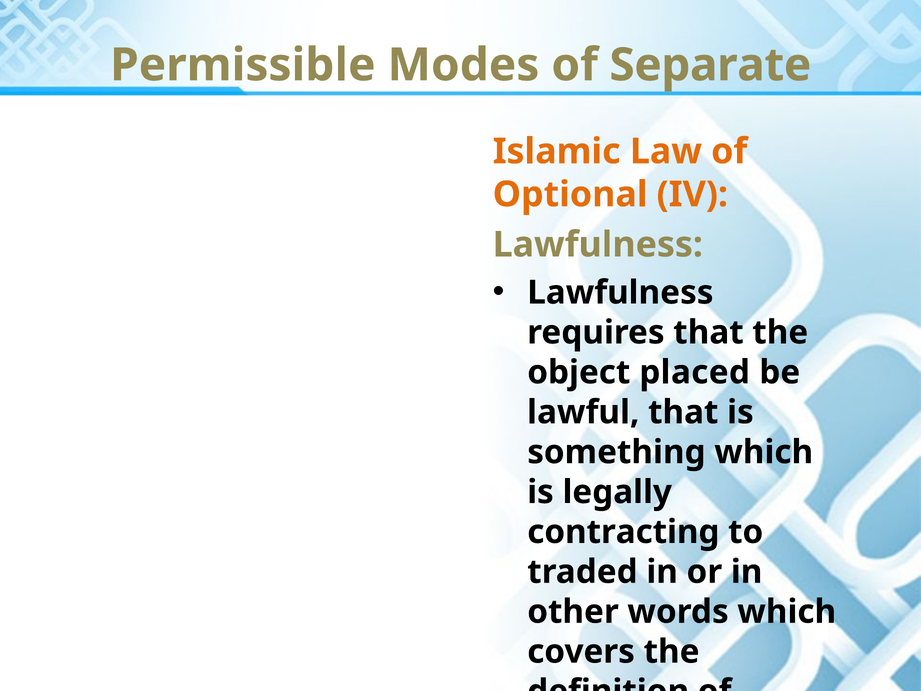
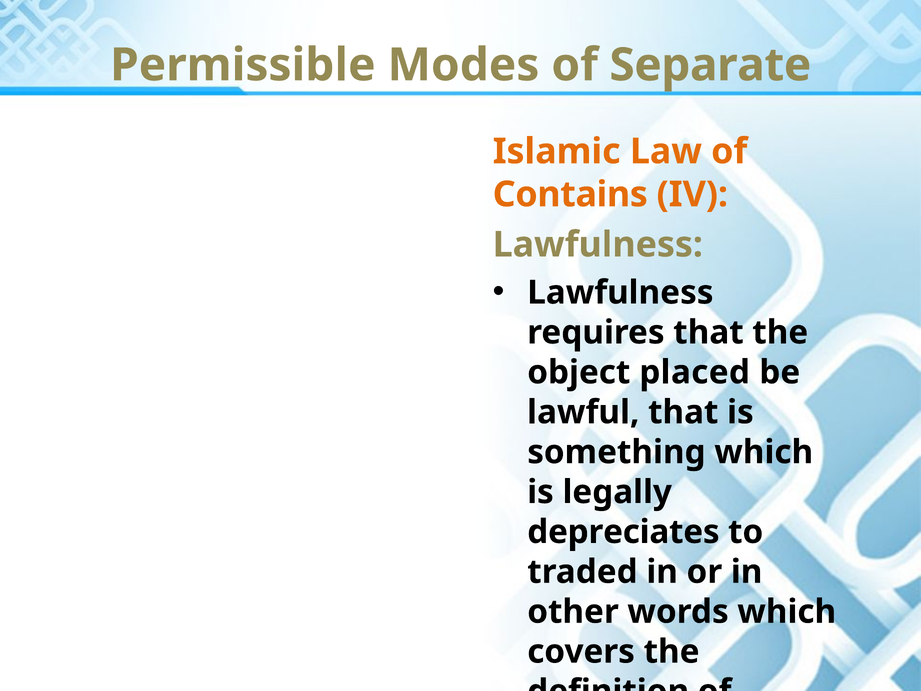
Optional: Optional -> Contains (570, 194)
contracting: contracting -> depreciates (623, 532)
